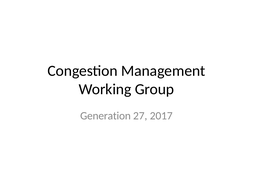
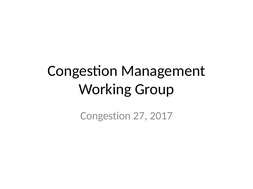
Generation: Generation -> Congestion (105, 116)
